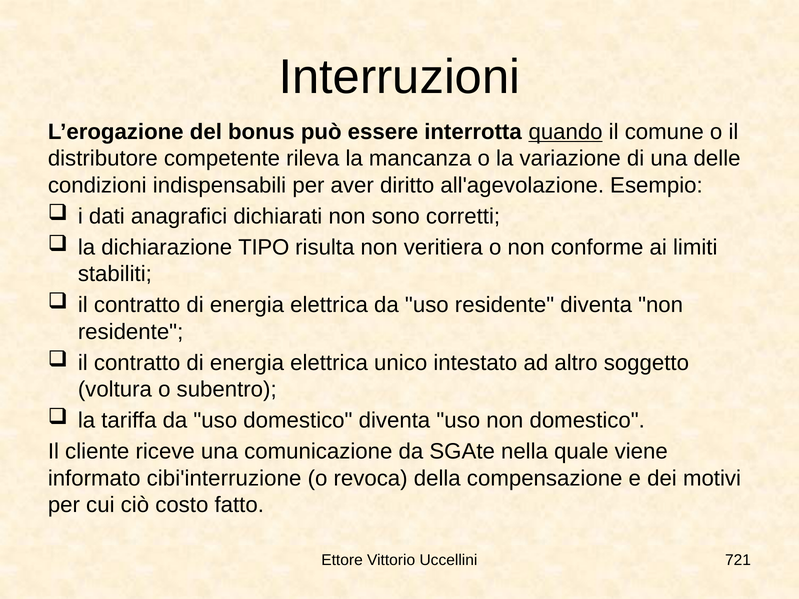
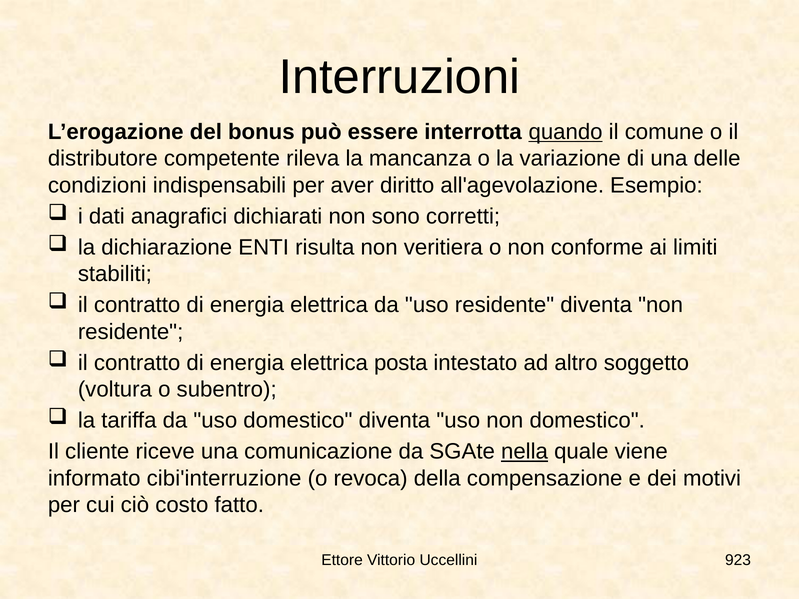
TIPO: TIPO -> ENTI (264, 248)
unico: unico -> posta (401, 363)
nella underline: none -> present (524, 452)
721: 721 -> 923 (738, 560)
